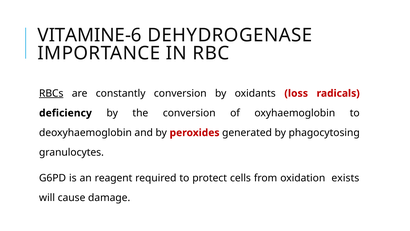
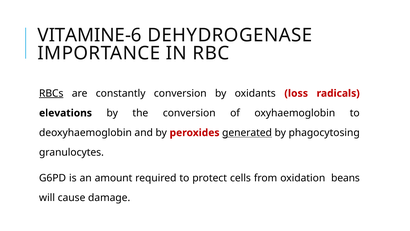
deficiency: deficiency -> elevations (66, 113)
generated underline: none -> present (247, 133)
reagent: reagent -> amount (114, 178)
exists: exists -> beans (345, 178)
